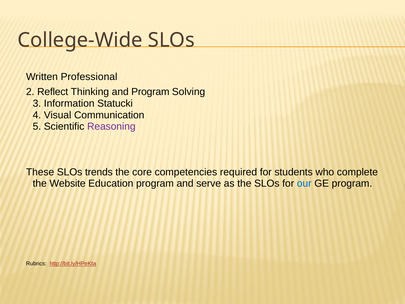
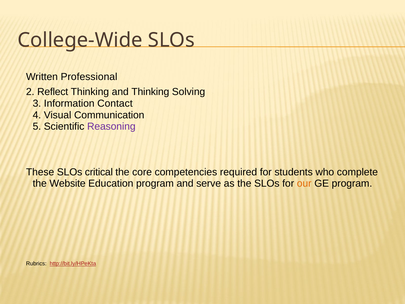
and Program: Program -> Thinking (150, 92)
Statucki: Statucki -> Contact (115, 103)
trends: trends -> critical (99, 172)
our colour: blue -> orange (304, 183)
